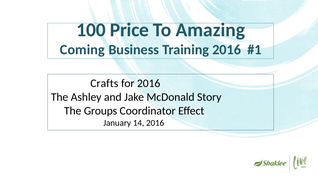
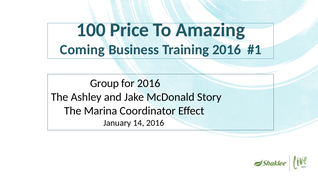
Crafts: Crafts -> Group (104, 83)
Groups: Groups -> Marina (100, 111)
